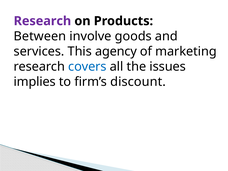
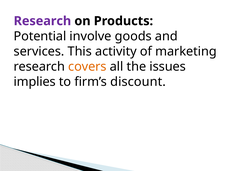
Between: Between -> Potential (40, 36)
agency: agency -> activity (116, 51)
covers colour: blue -> orange (87, 67)
